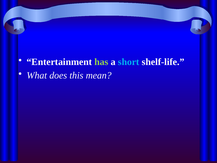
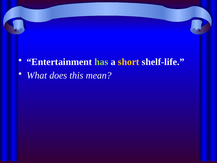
short colour: light blue -> yellow (129, 62)
